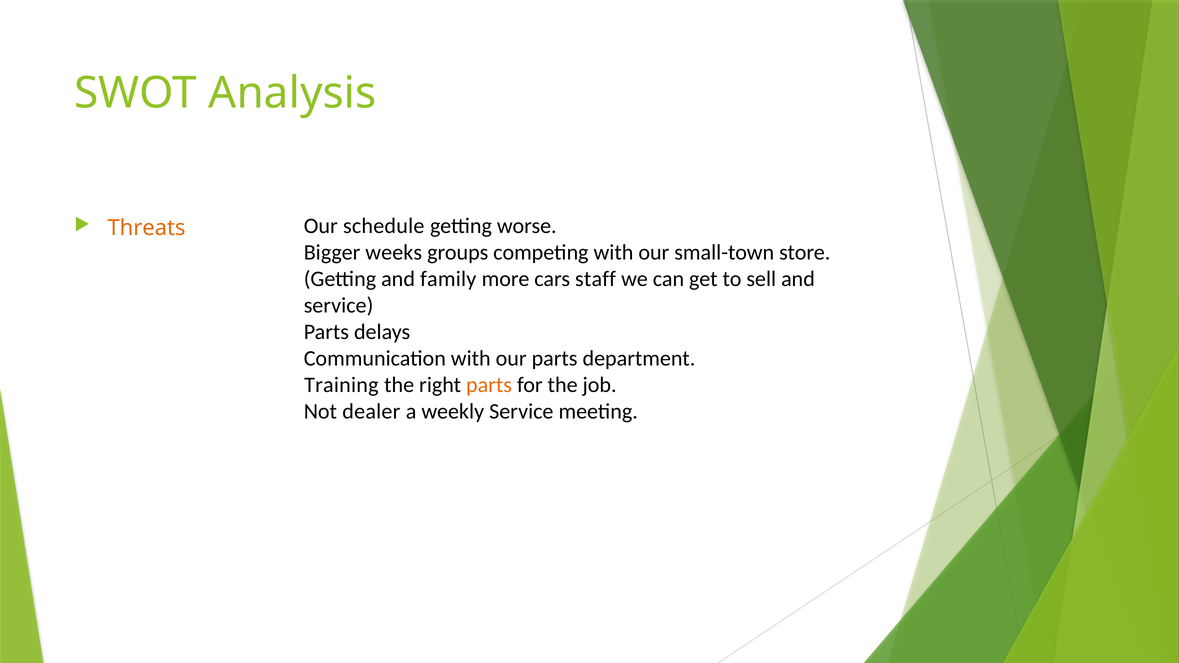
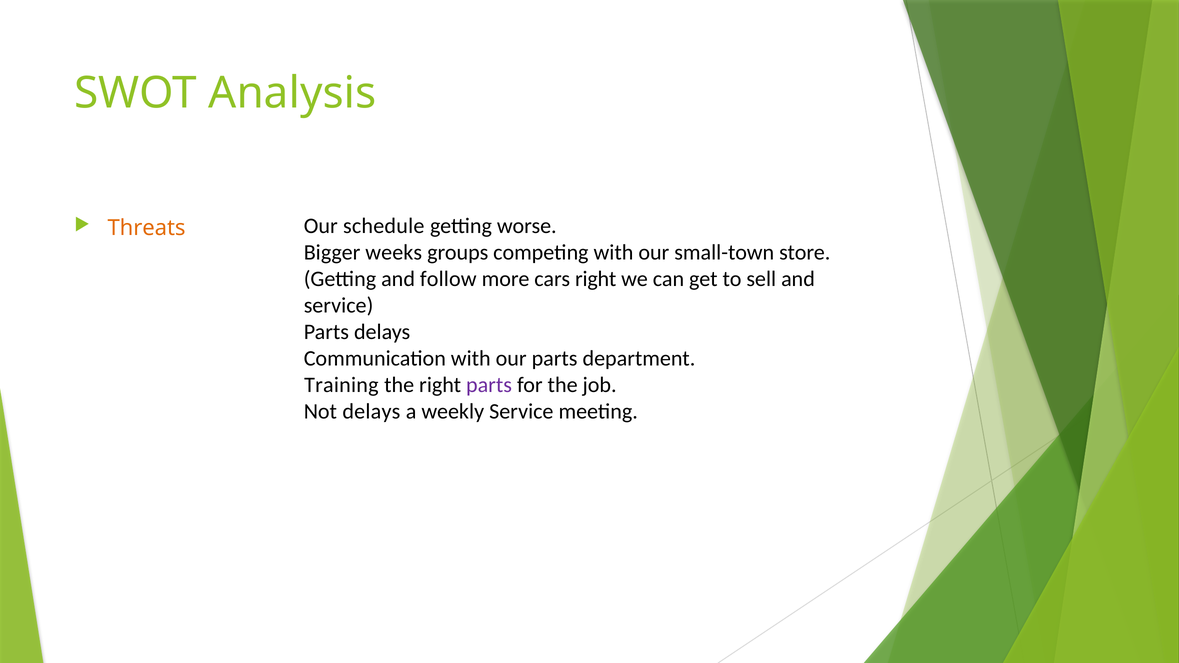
family: family -> follow (448, 279)
cars staff: staff -> right (596, 279)
parts colour: orange -> purple (489, 385)
Not dealer: dealer -> delays (371, 412)
